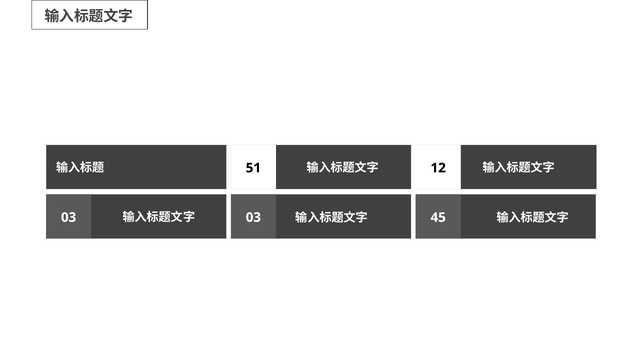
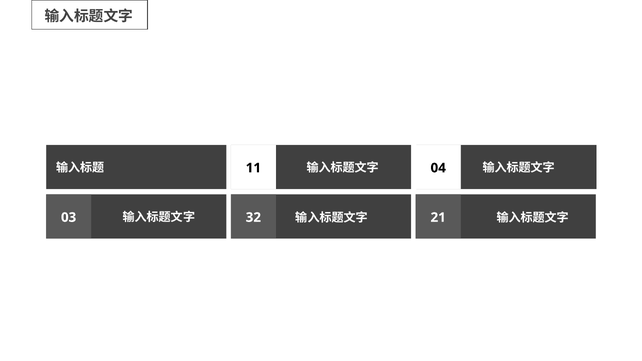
51: 51 -> 11 (253, 168)
12: 12 -> 04 (438, 168)
03: 03 -> 32 (253, 217)
45: 45 -> 21 (438, 217)
